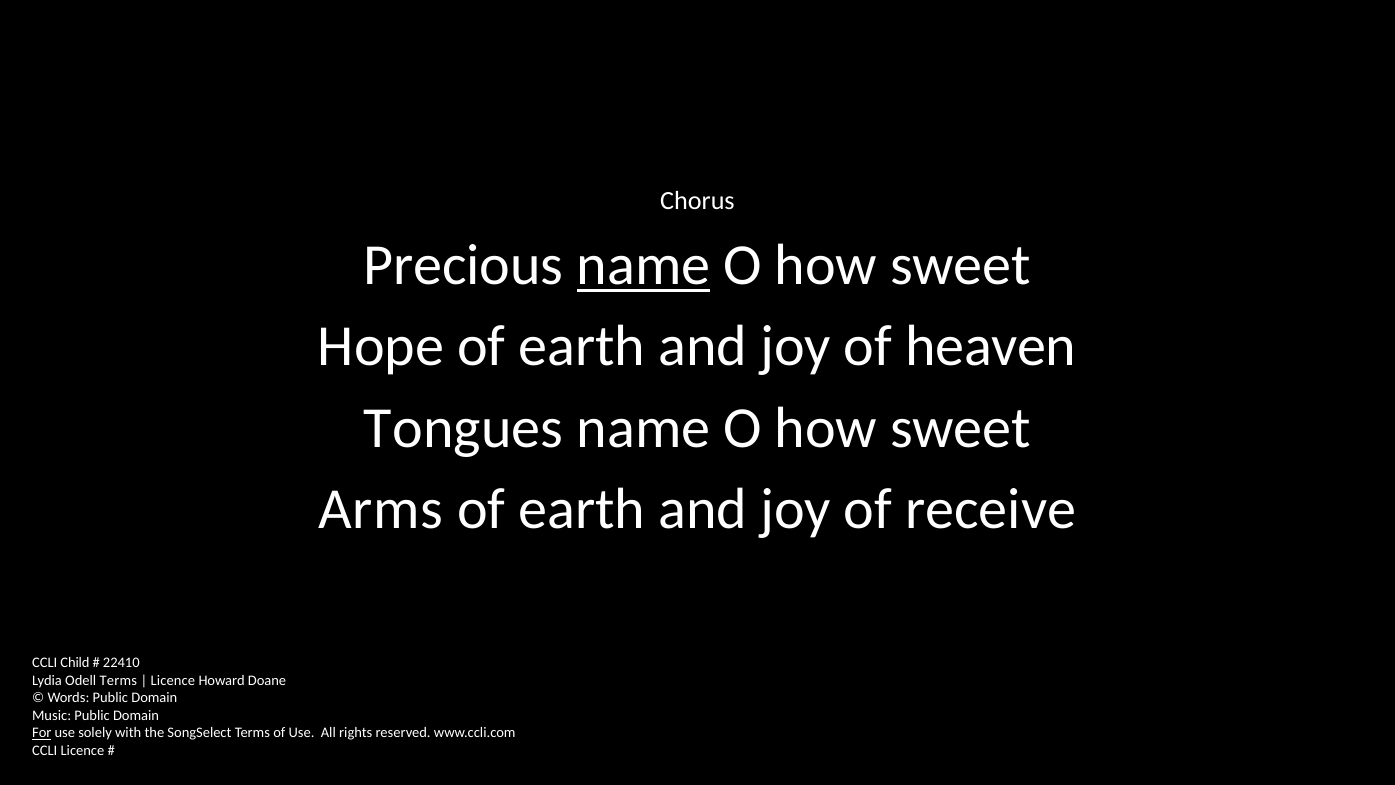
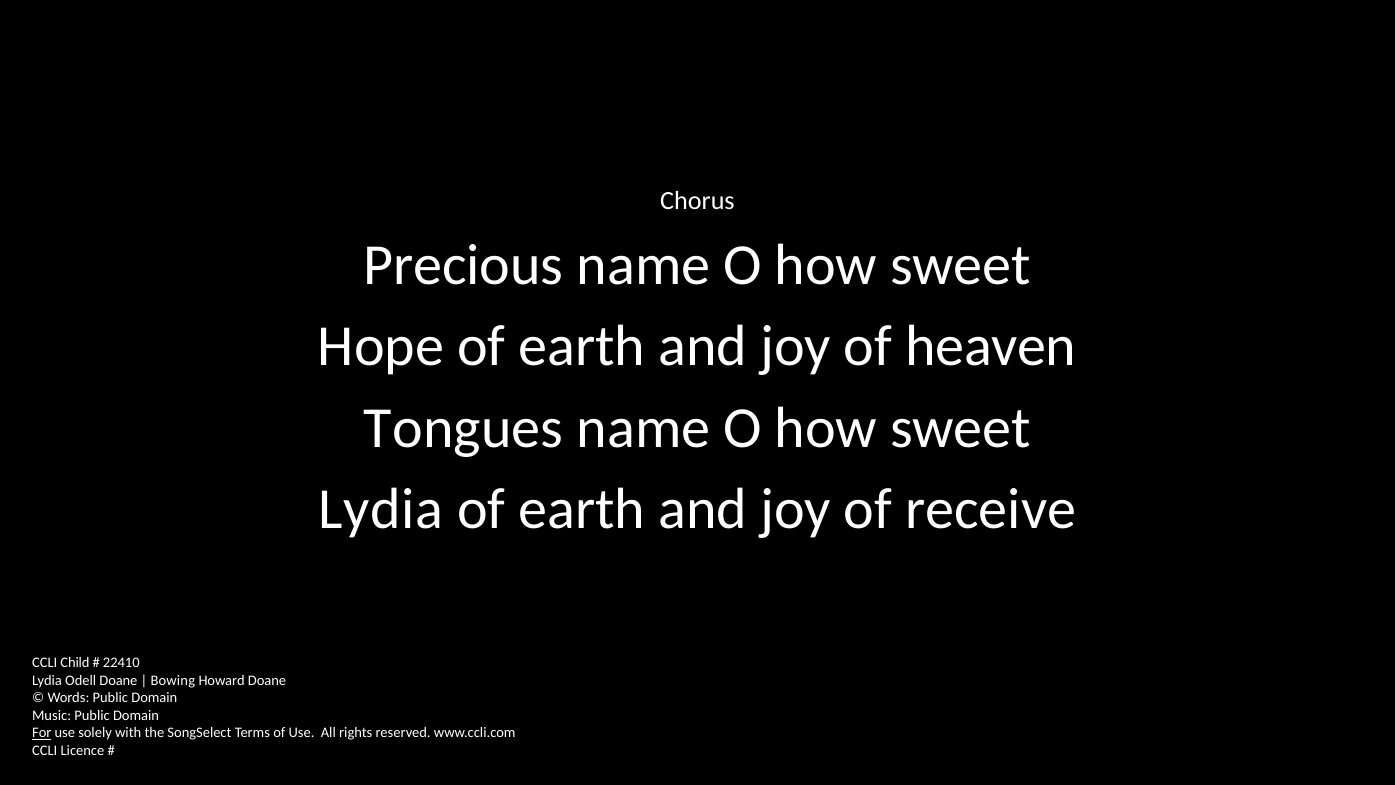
name underline: present -> none (643, 265)
Arms: Arms -> Lydia (381, 509)
Odell Terms: Terms -> Doane (118, 680)
Licence: Licence -> Bowing (173, 680)
